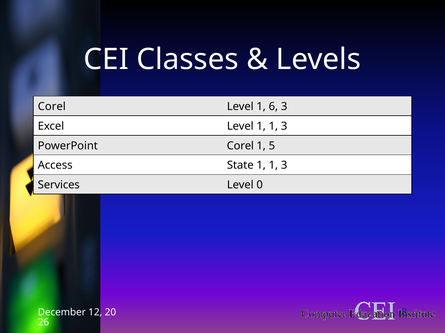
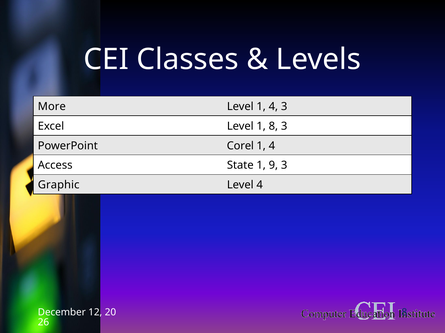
Corel: Corel -> More (52, 107)
Level 1 6: 6 -> 4 (273, 107)
Level 1 1: 1 -> 8 (273, 126)
5: 5 -> 4 (272, 146)
1: 1 -> 9 (273, 166)
Services: Services -> Graphic (59, 185)
Level 0: 0 -> 4 (260, 185)
